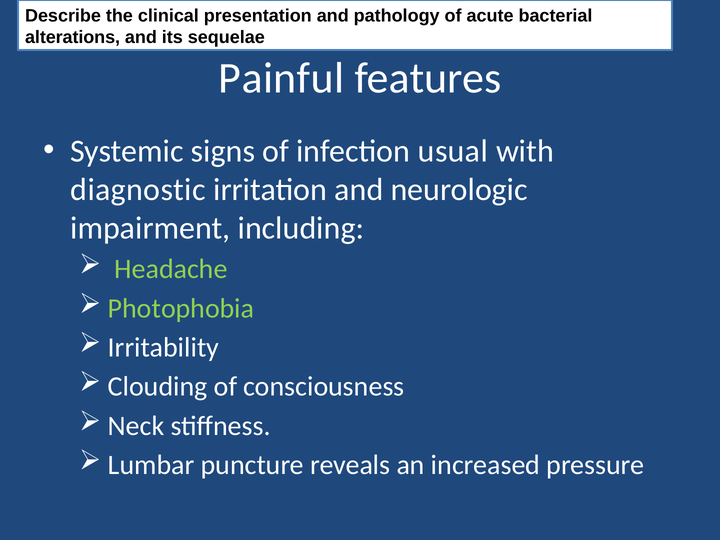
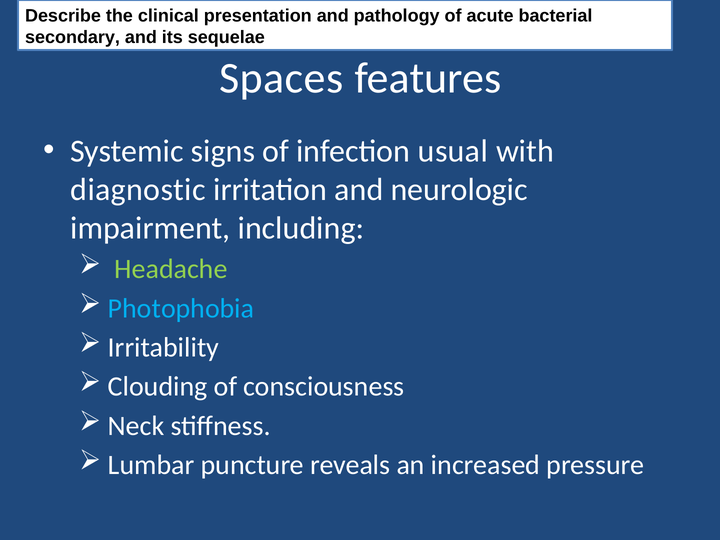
alterations: alterations -> secondary (73, 37)
Painful: Painful -> Spaces (281, 78)
Photophobia colour: light green -> light blue (181, 308)
